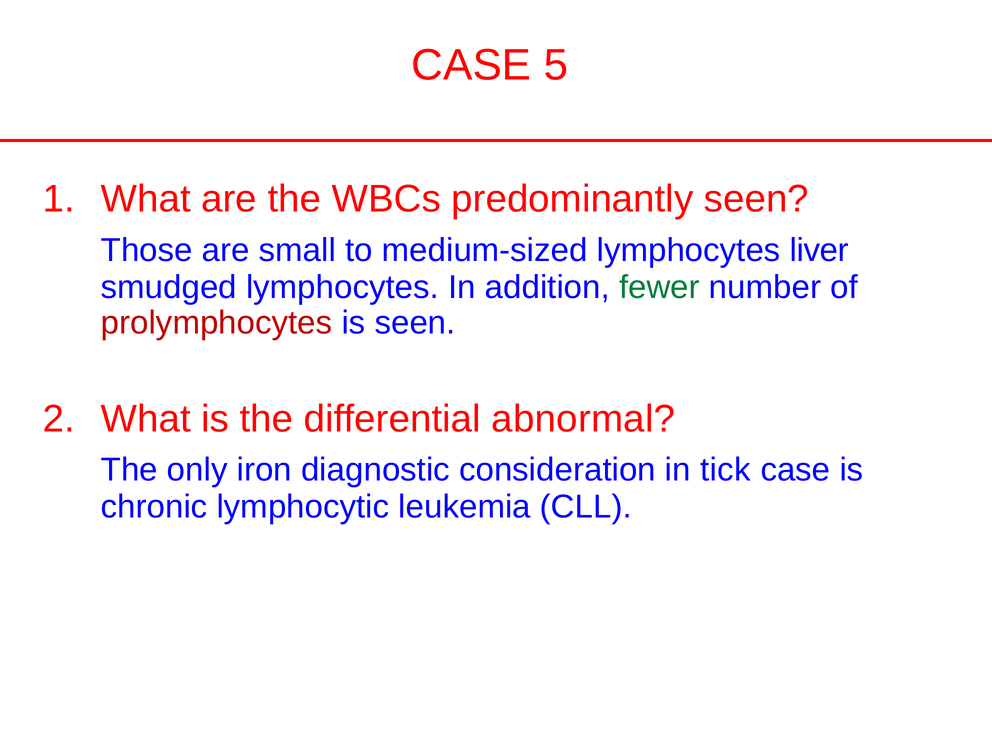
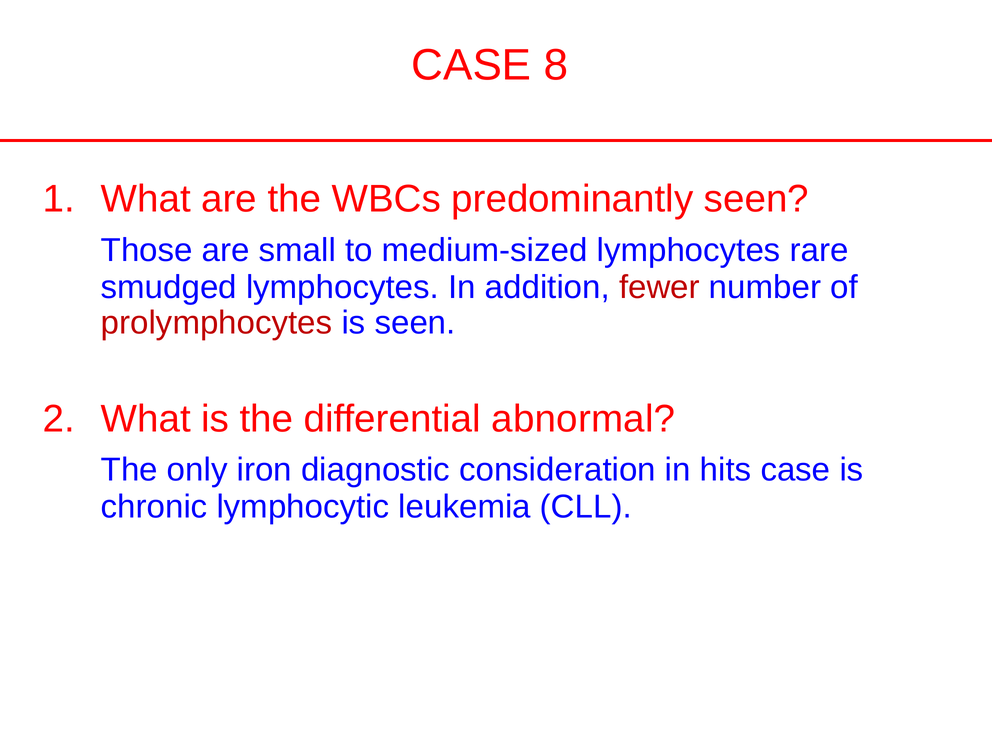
5: 5 -> 8 (556, 65)
liver: liver -> rare (819, 250)
fewer colour: green -> red (659, 287)
tick: tick -> hits (726, 470)
